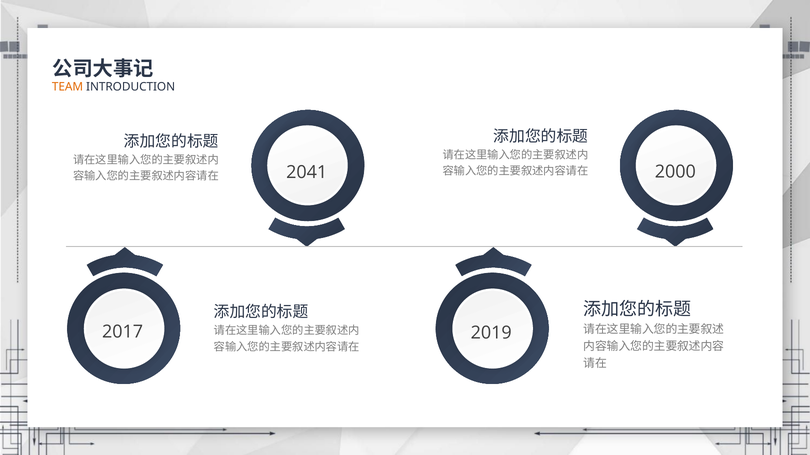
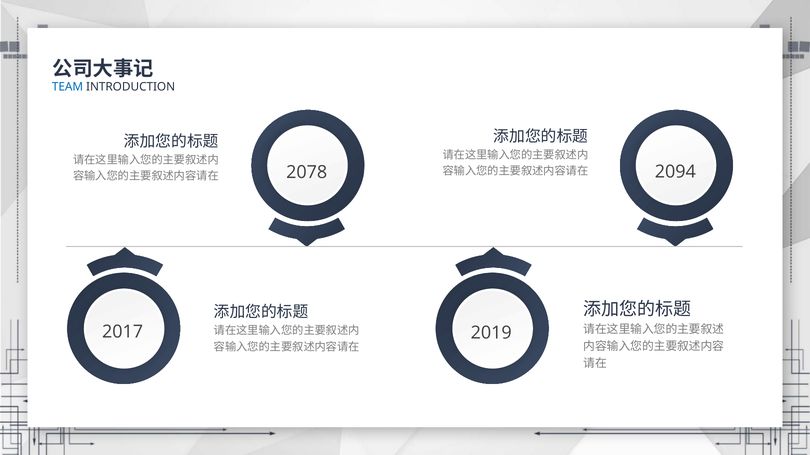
TEAM colour: orange -> blue (68, 87)
2000: 2000 -> 2094 (675, 172)
2041: 2041 -> 2078 (307, 172)
